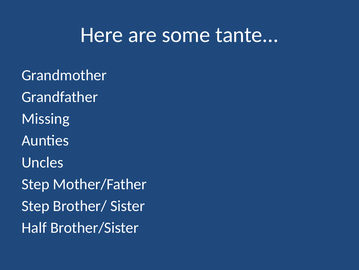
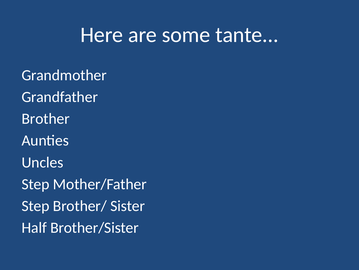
Missing: Missing -> Brother (46, 118)
